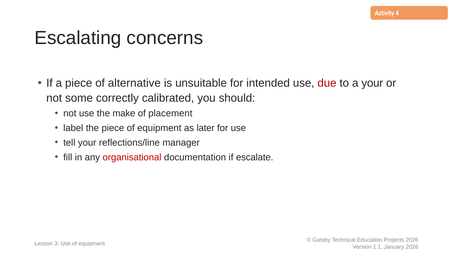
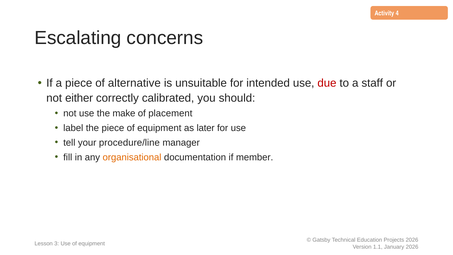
a your: your -> staff (372, 83)
some: some -> either (79, 98)
reflections/line: reflections/line -> procedure/line (129, 143)
organisational colour: red -> orange (132, 157)
escalate: escalate -> member (255, 157)
